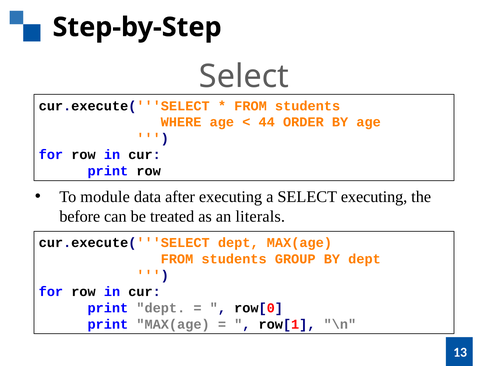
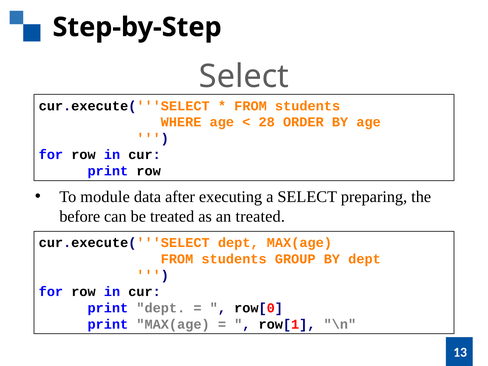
44: 44 -> 28 (267, 122)
SELECT executing: executing -> preparing (374, 197)
an literals: literals -> treated (260, 216)
